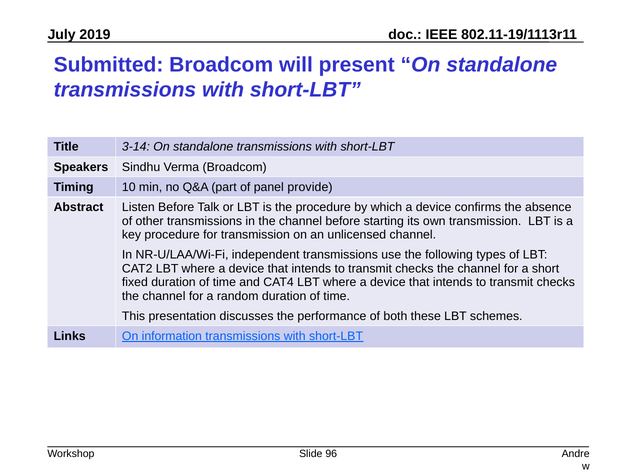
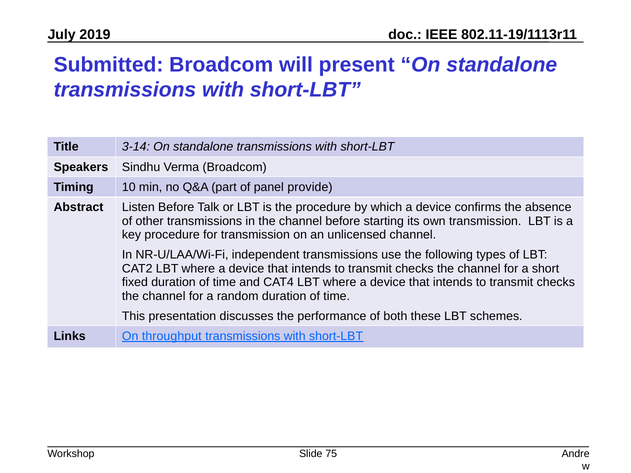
information: information -> throughput (172, 336)
96: 96 -> 75 (331, 454)
